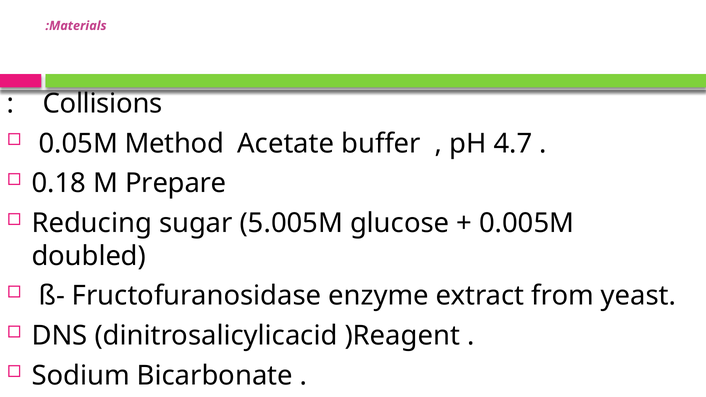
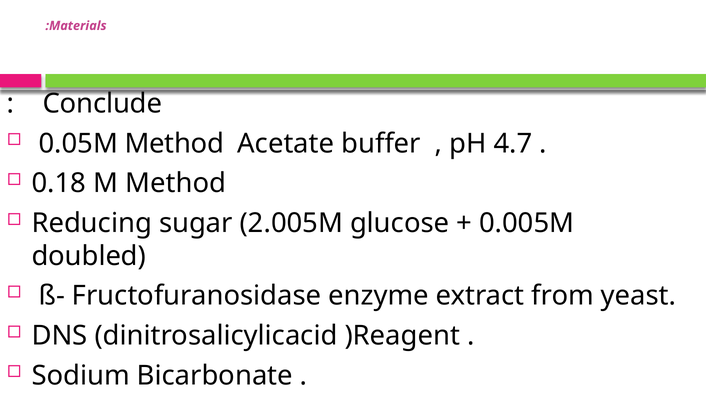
Collisions: Collisions -> Conclude (102, 104)
M Prepare: Prepare -> Method (176, 183)
5.005M: 5.005M -> 2.005M (291, 223)
